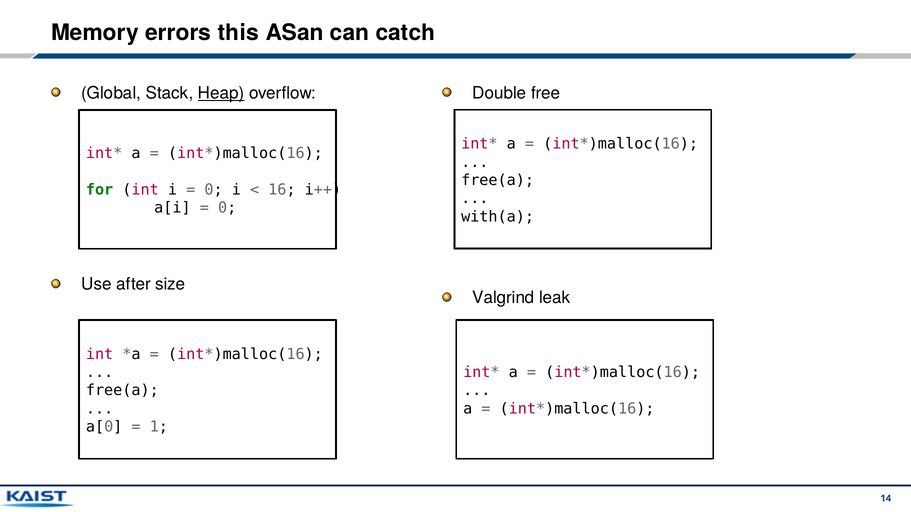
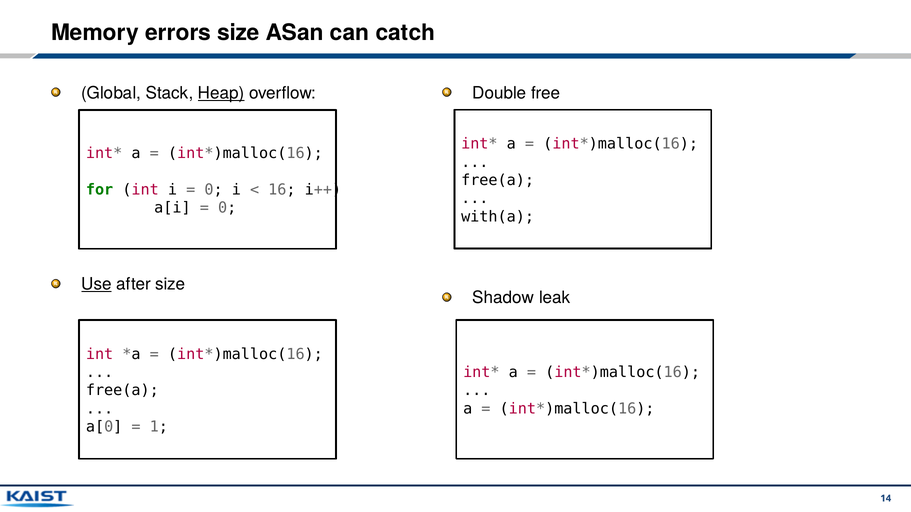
errors this: this -> size (238, 33)
Use underline: none -> present (97, 284)
Valgrind: Valgrind -> Shadow (503, 298)
